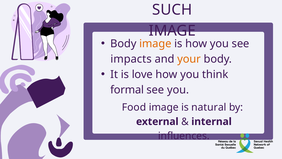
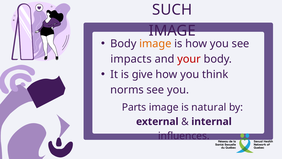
your colour: orange -> red (189, 59)
love: love -> give (142, 74)
formal: formal -> norms (127, 90)
Food: Food -> Parts (134, 107)
